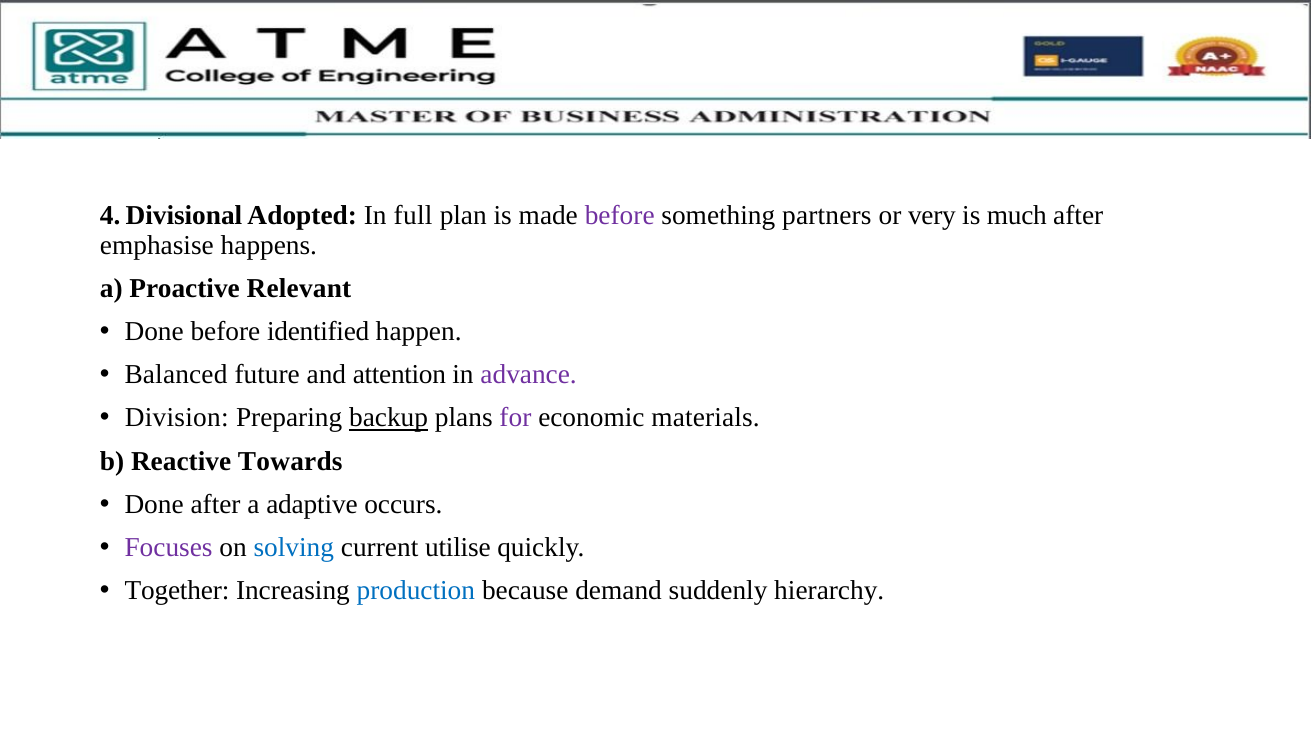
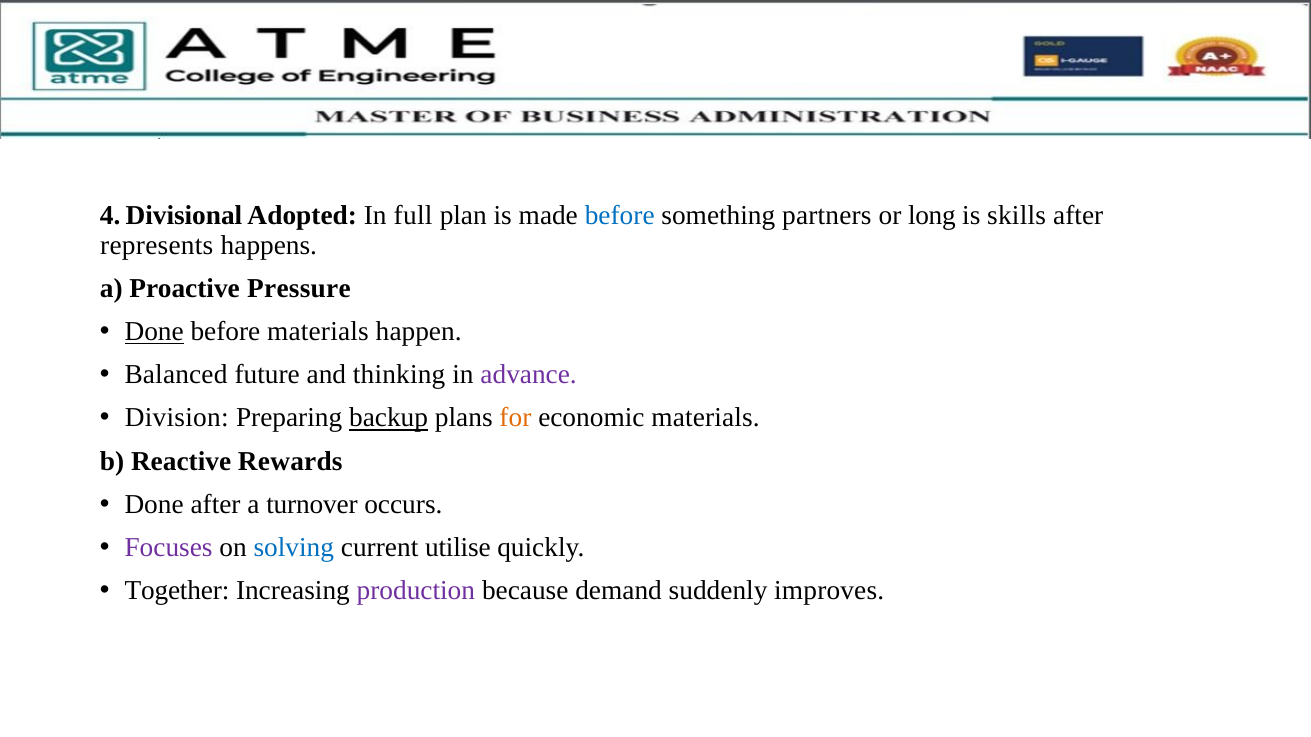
before colour: purple -> blue (620, 216)
very: very -> long (932, 216)
much: much -> skills (1017, 216)
emphasise: emphasise -> represents (157, 245)
Relevant: Relevant -> Pressure (299, 289)
Done underline: none -> present (154, 332)
before identified: identified -> materials (318, 332)
attention: attention -> thinking (399, 375)
for colour: purple -> orange (515, 418)
Towards: Towards -> Rewards (290, 461)
adaptive: adaptive -> turnover (312, 505)
production colour: blue -> purple (416, 591)
hierarchy: hierarchy -> improves (829, 591)
